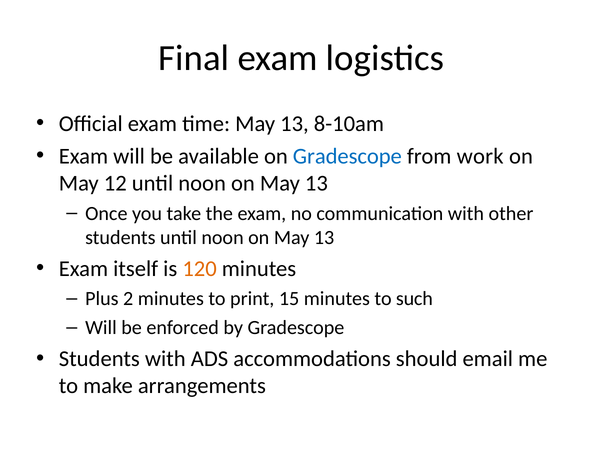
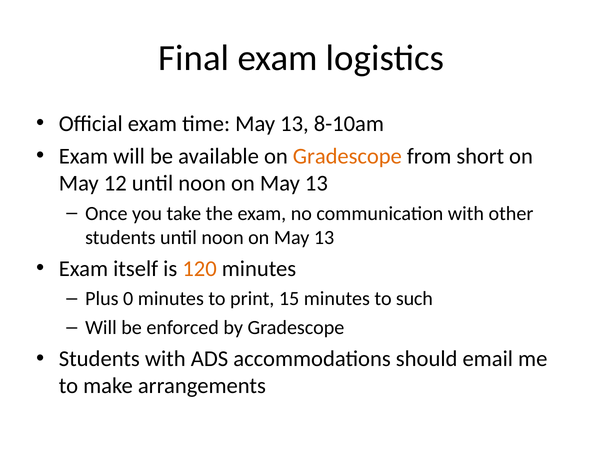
Gradescope colour: blue -> orange (347, 156)
work: work -> short (480, 156)
2: 2 -> 0 (128, 299)
